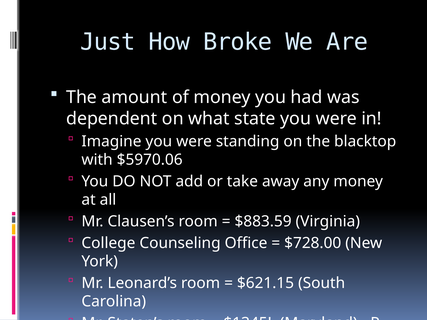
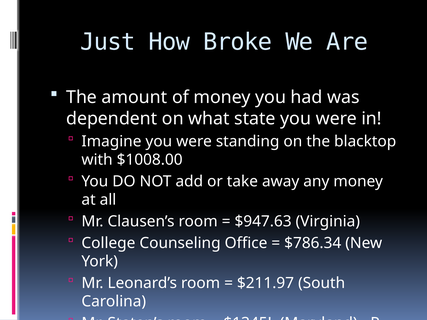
$5970.06: $5970.06 -> $1008.00 (150, 160)
$883.59: $883.59 -> $947.63 (263, 222)
$728.00: $728.00 -> $786.34 (313, 243)
$621.15: $621.15 -> $211.97 (266, 283)
